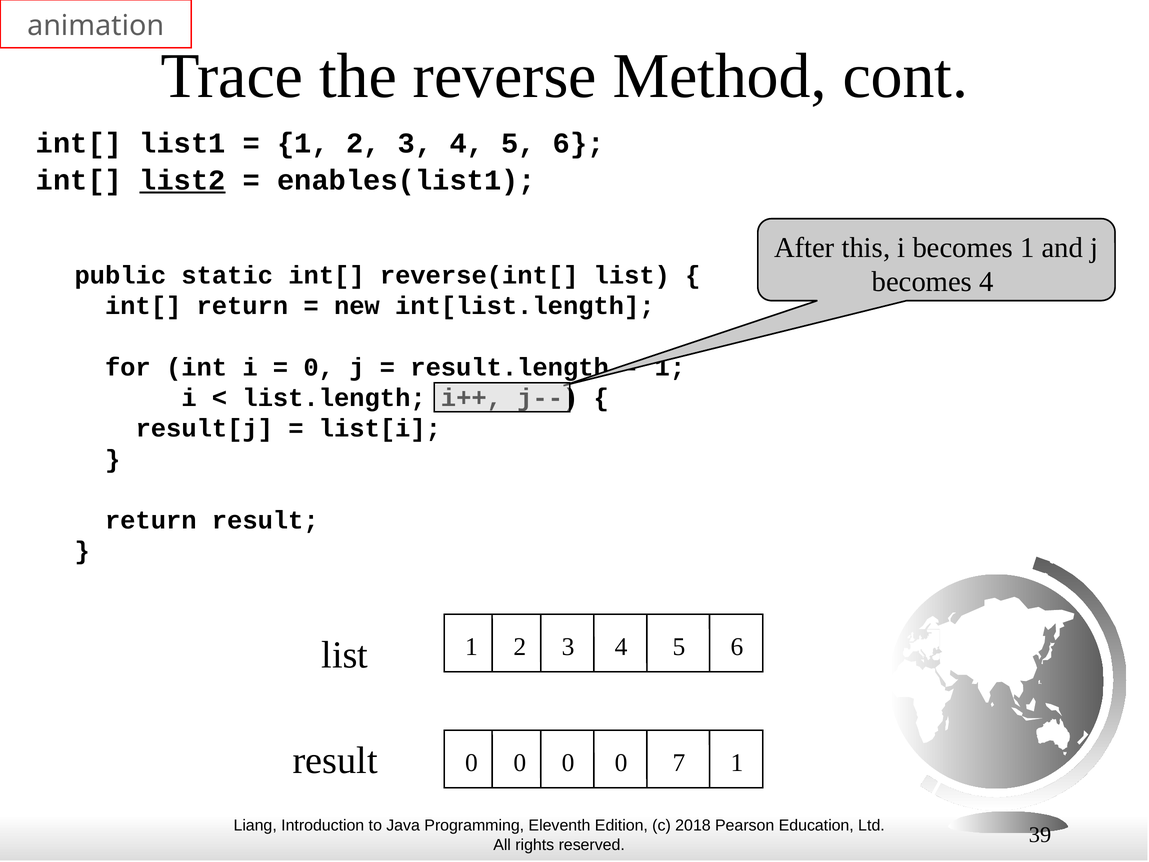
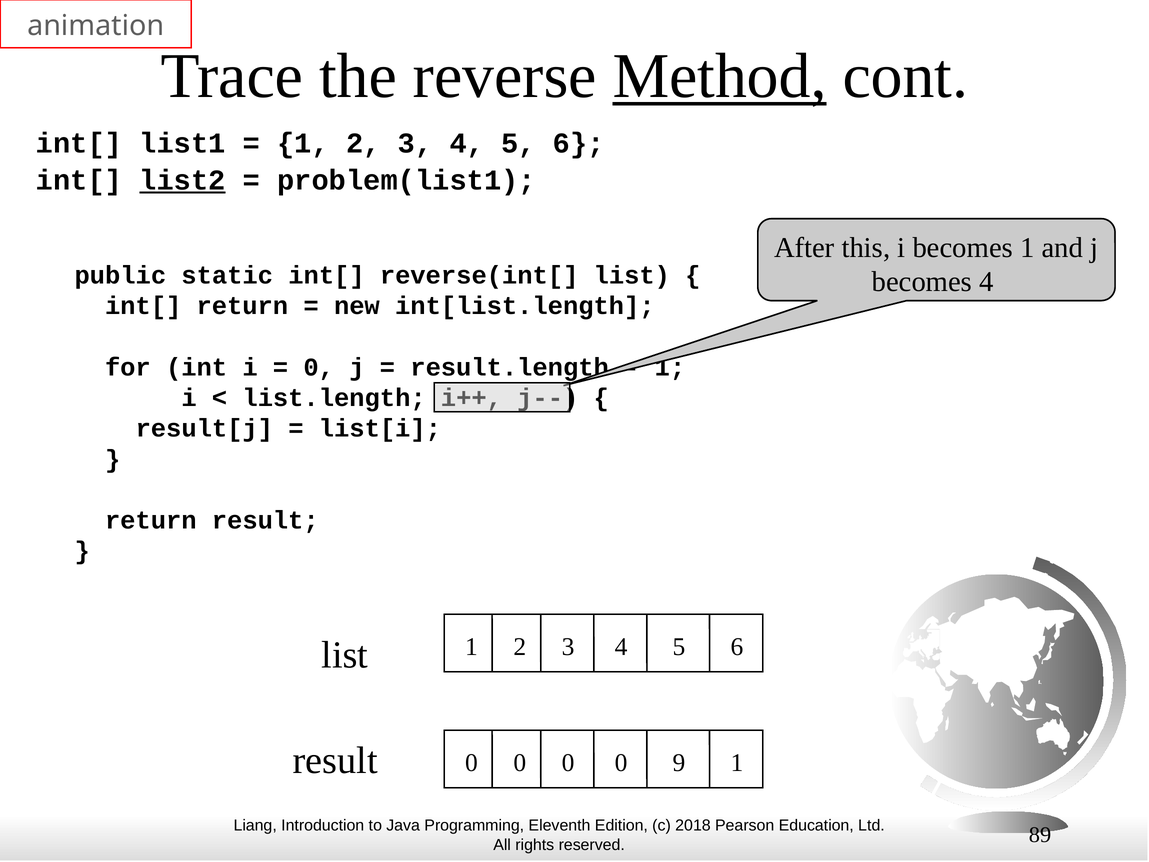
Method underline: none -> present (720, 76)
enables(list1: enables(list1 -> problem(list1 (406, 180)
7: 7 -> 9 (679, 763)
39: 39 -> 89 (1040, 834)
